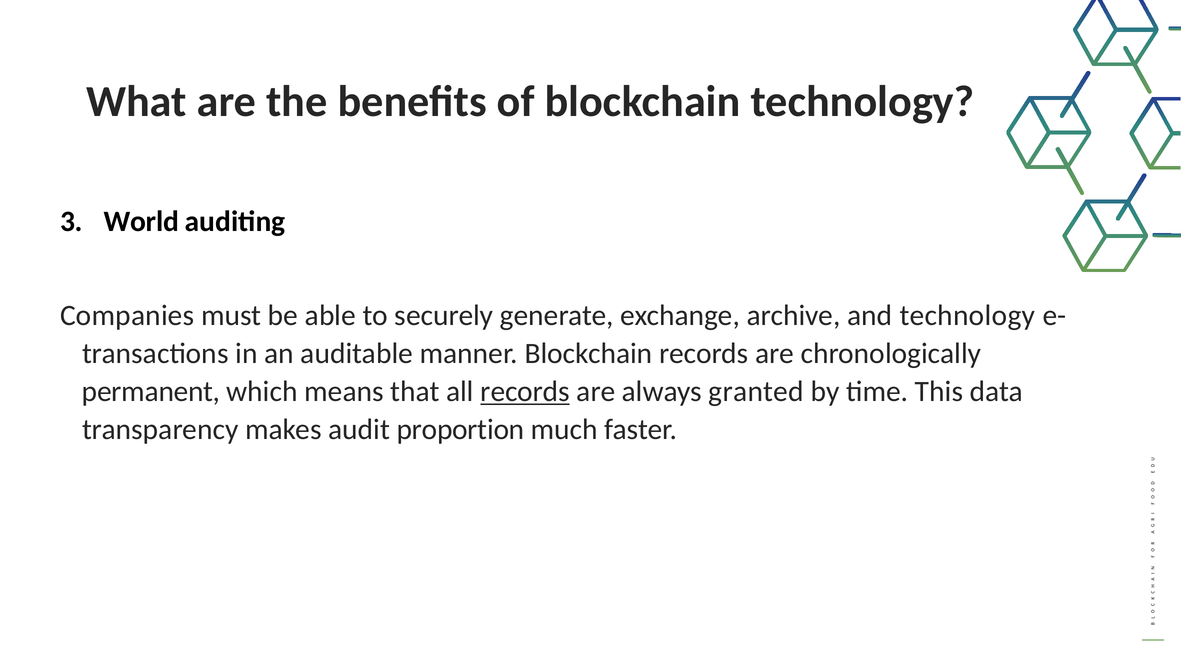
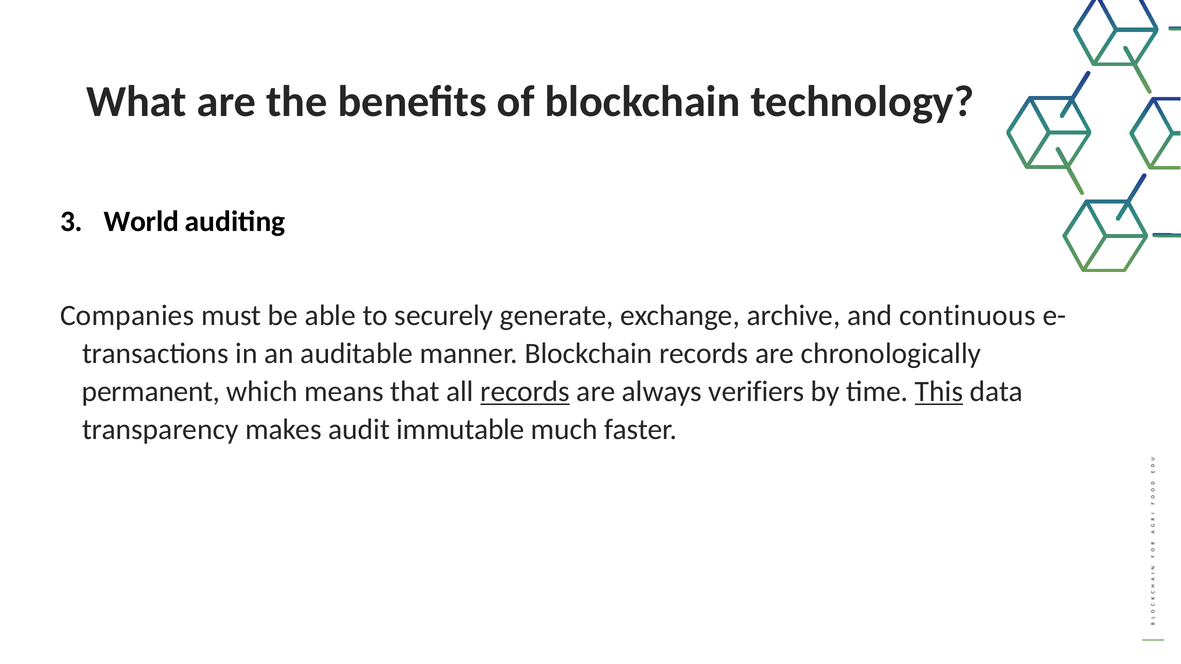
and technology: technology -> continuous (967, 316)
granted: granted -> verifiers (756, 392)
This underline: none -> present (939, 392)
proportion: proportion -> immutable (460, 430)
